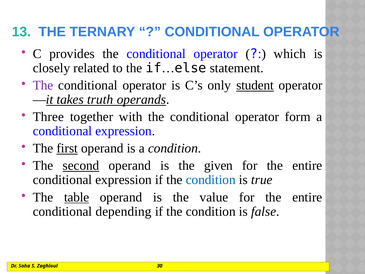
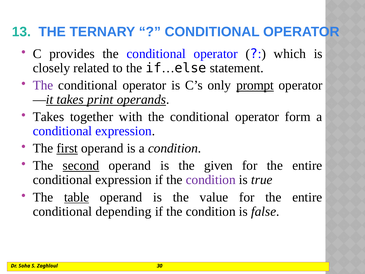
student: student -> prompt (255, 85)
truth: truth -> print (100, 99)
Three: Three -> Takes (49, 117)
condition colour: blue -> purple (211, 180)
